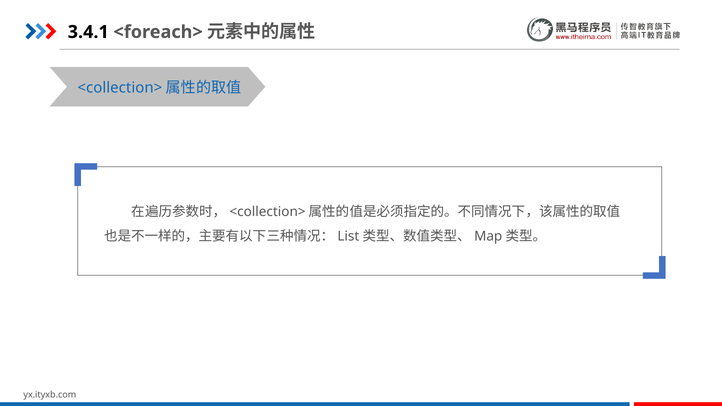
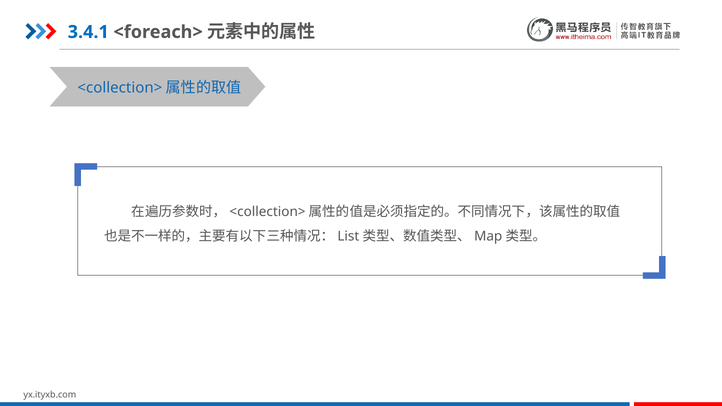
3.4.1 colour: black -> blue (88, 32)
